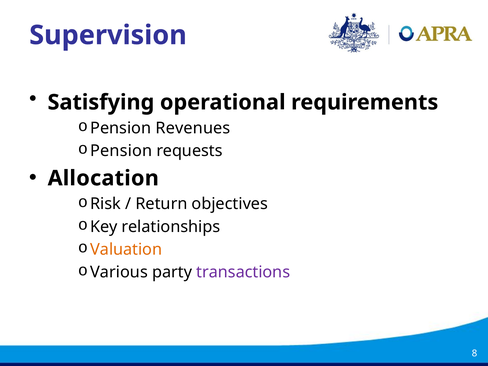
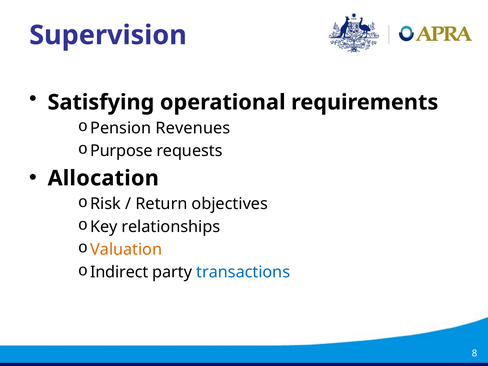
Pension: Pension -> Purpose (121, 151)
Various: Various -> Indirect (119, 272)
transactions colour: purple -> blue (243, 272)
